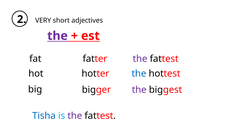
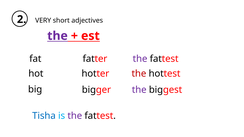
the colour: blue -> red (139, 74)
